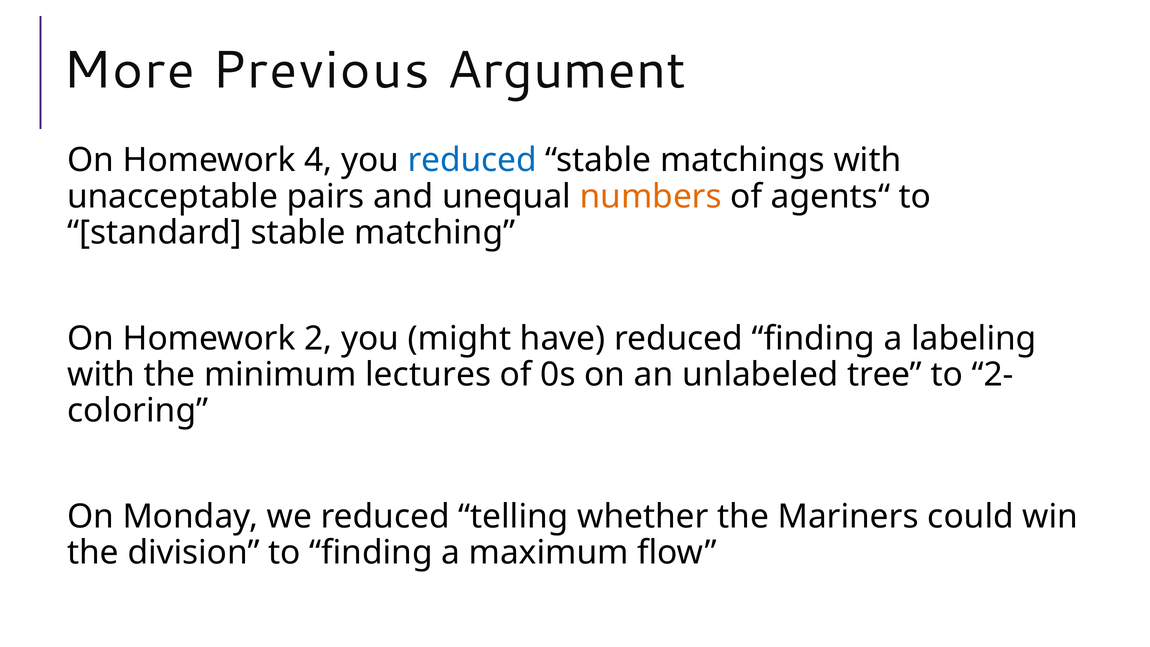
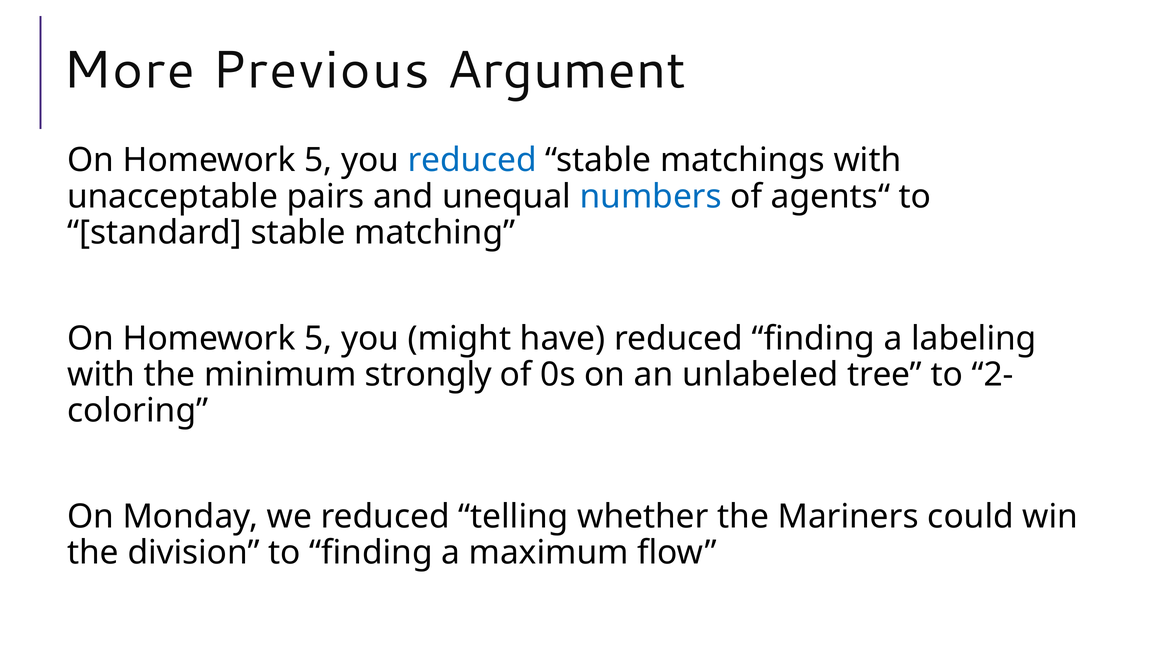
4: 4 -> 5 (318, 160)
numbers colour: orange -> blue (651, 196)
2: 2 -> 5 (318, 338)
lectures: lectures -> strongly (428, 375)
